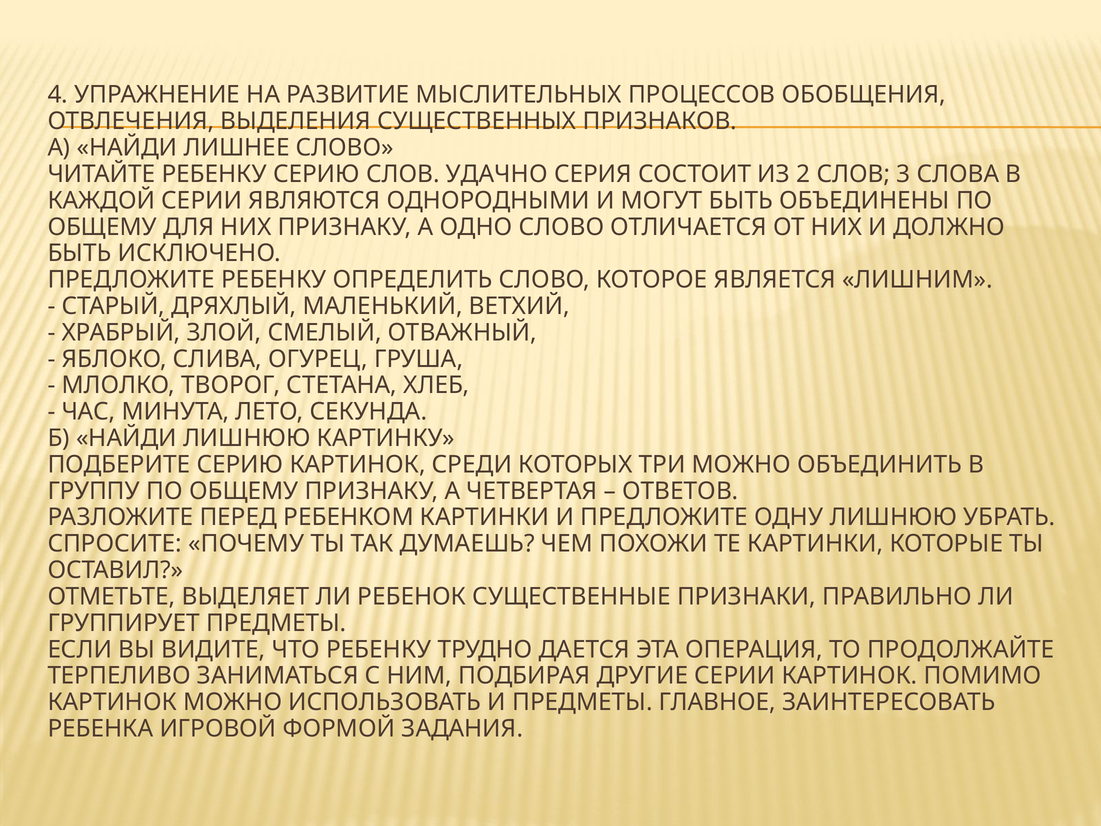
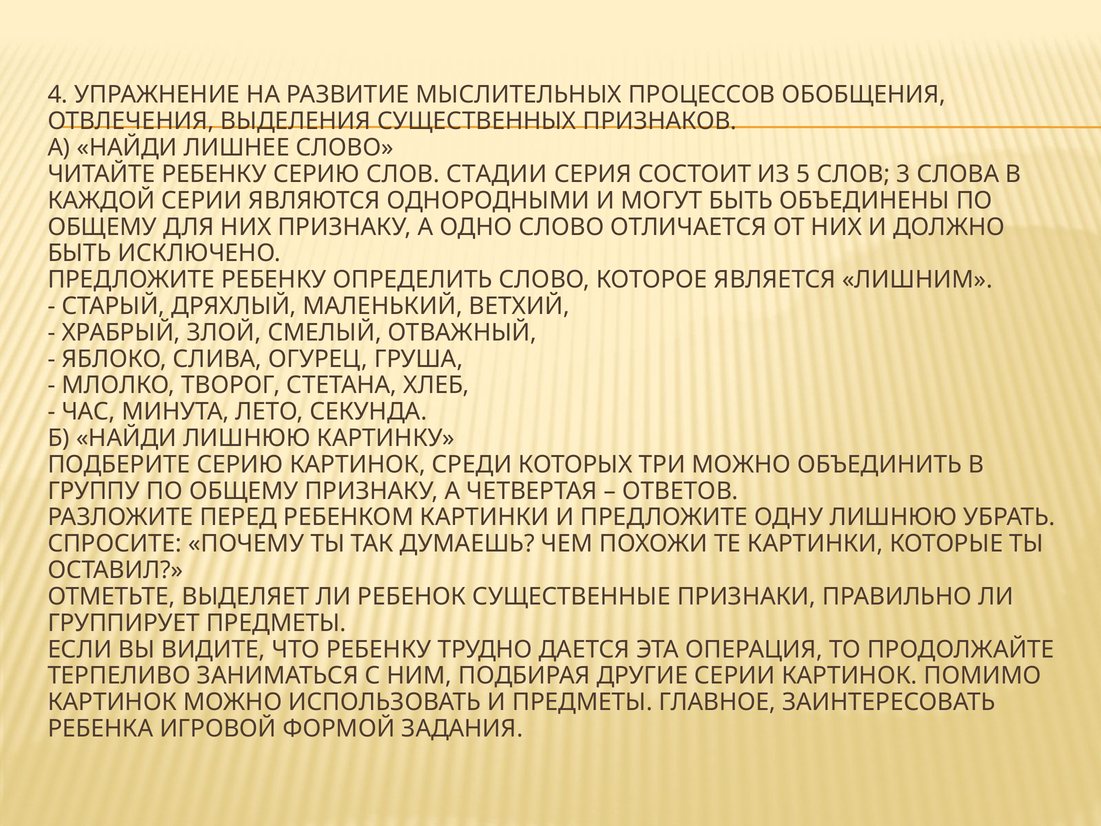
УДАЧНО: УДАЧНО -> СТАДИИ (497, 174)
2: 2 -> 5 (803, 174)
